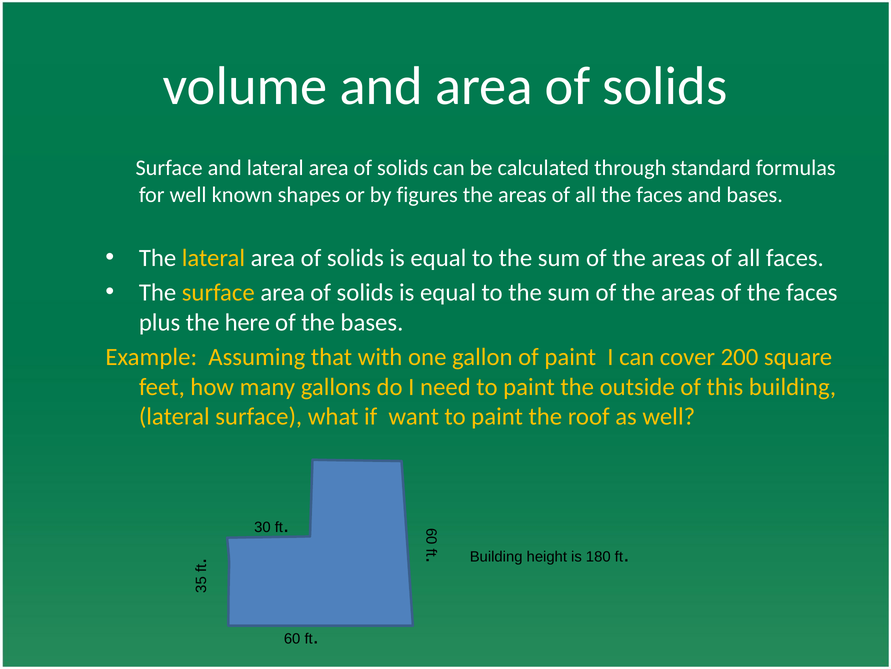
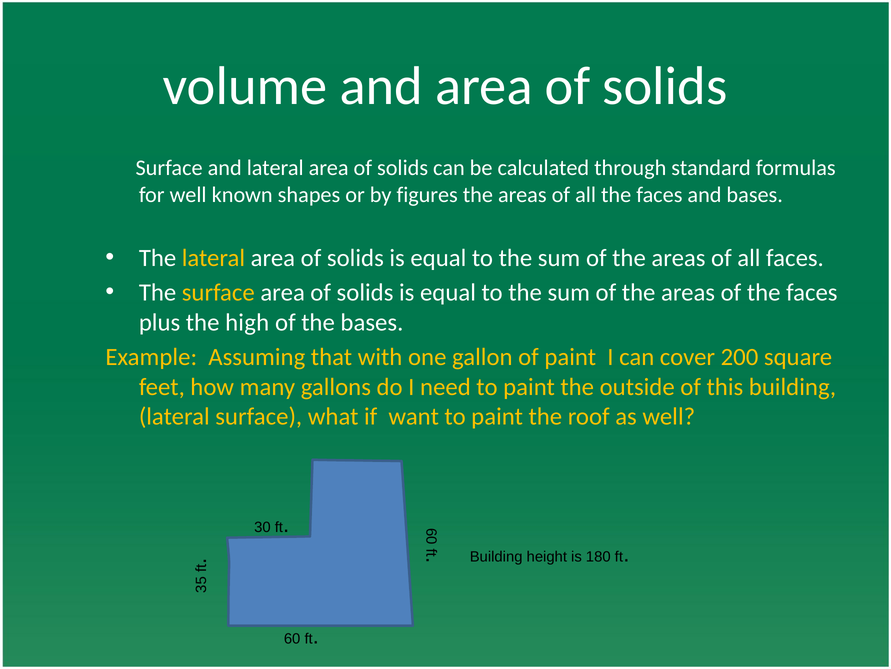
here: here -> high (247, 322)
